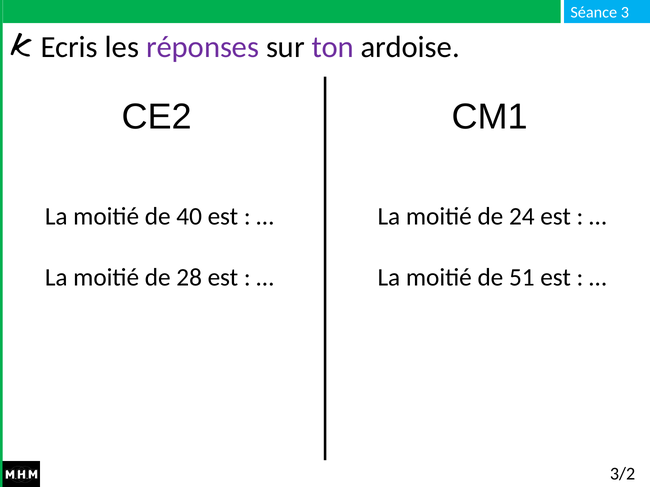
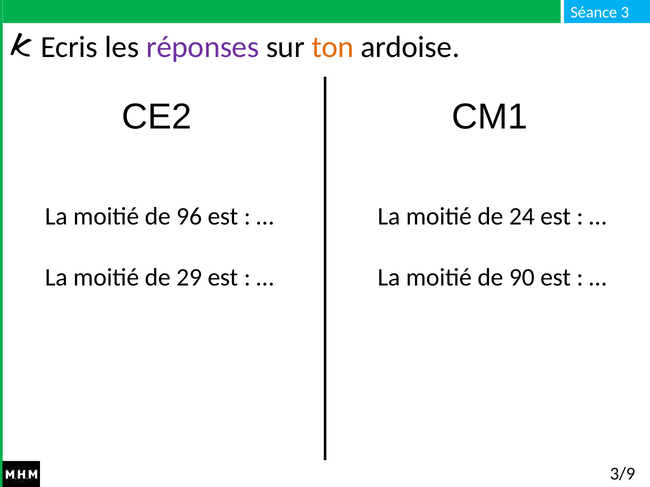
ton colour: purple -> orange (333, 47)
40: 40 -> 96 (189, 217)
28: 28 -> 29 (189, 278)
51: 51 -> 90 (522, 278)
3/2: 3/2 -> 3/9 (623, 474)
